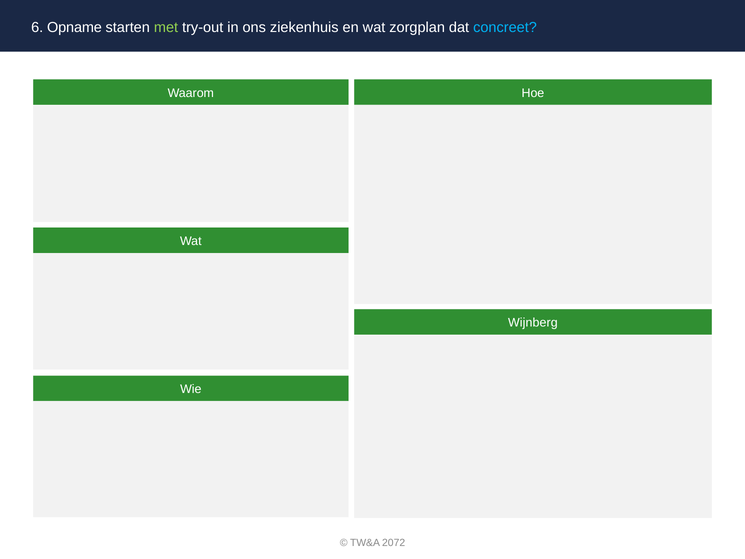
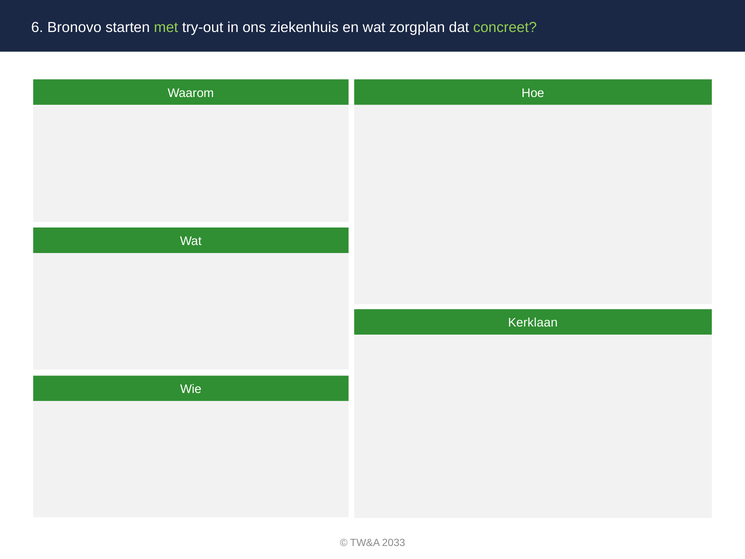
Opname: Opname -> Bronovo (74, 28)
concreet colour: light blue -> light green (505, 28)
Wijnberg: Wijnberg -> Kerklaan (533, 323)
2072: 2072 -> 2033 (394, 543)
